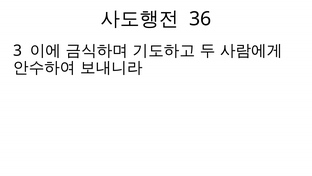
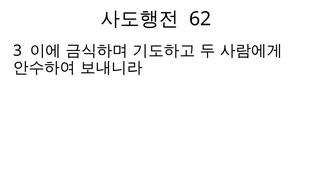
36: 36 -> 62 (200, 19)
